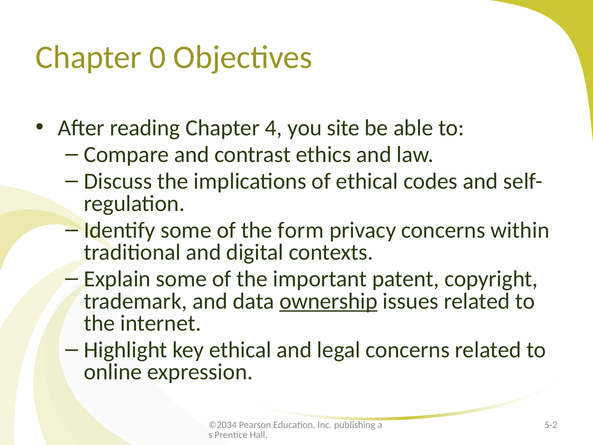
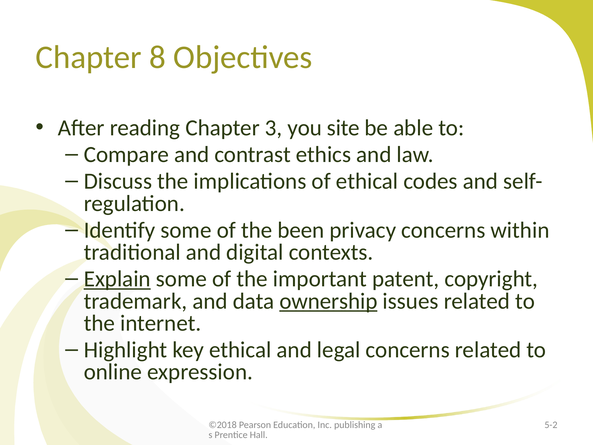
0: 0 -> 8 (157, 57)
4: 4 -> 3 (274, 128)
form: form -> been (301, 230)
Explain underline: none -> present (117, 279)
©2034: ©2034 -> ©2018 (223, 425)
